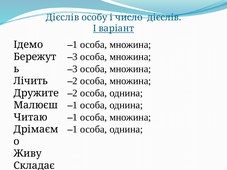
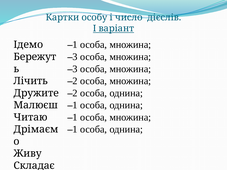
Дієслів: Дієслів -> Картки (63, 17)
